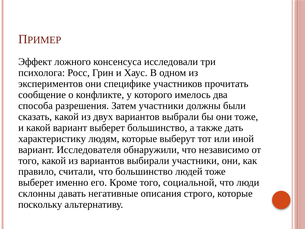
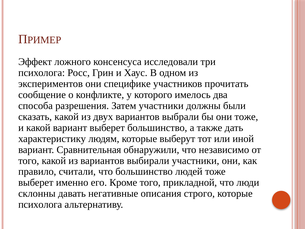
Исследователя: Исследователя -> Сравнительная (89, 149)
социальной: социальной -> прикладной (190, 182)
поскольку: поскольку -> психолога (40, 204)
